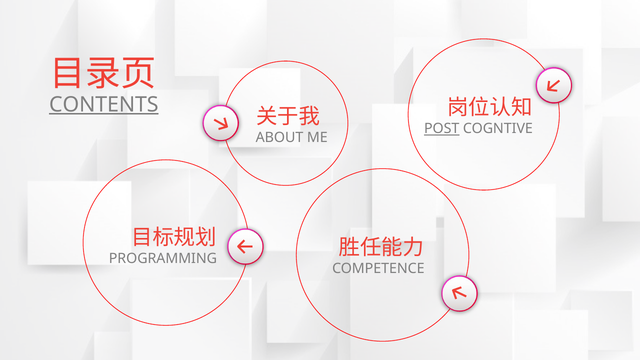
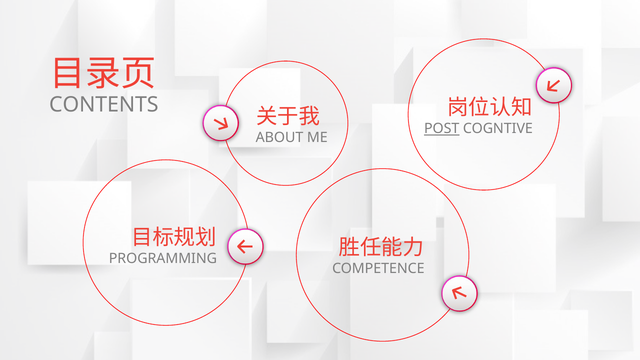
CONTENTS underline: present -> none (104, 105)
